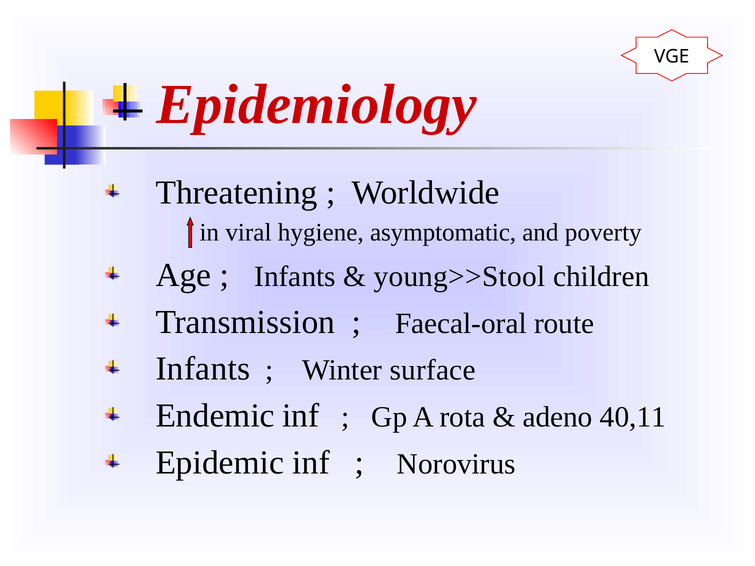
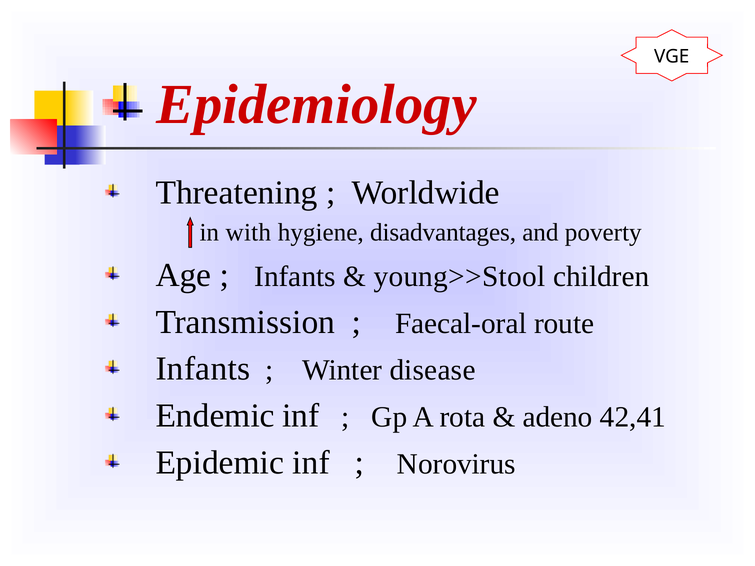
viral: viral -> with (248, 233)
asymptomatic: asymptomatic -> disadvantages (443, 233)
surface: surface -> disease (433, 370)
40,11: 40,11 -> 42,41 (633, 417)
